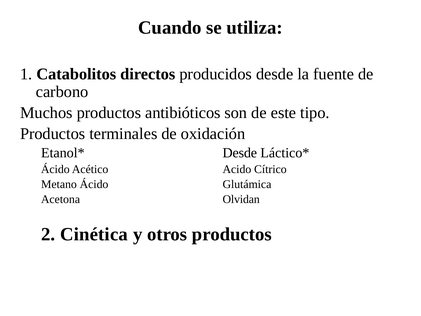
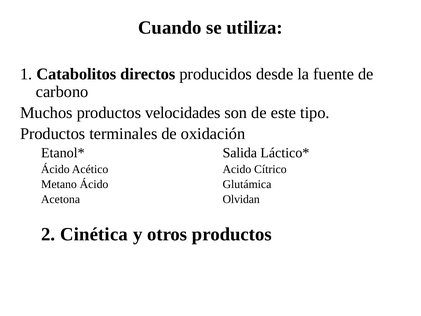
antibióticos: antibióticos -> velocidades (183, 113)
Desde: Desde -> Salida (240, 153)
